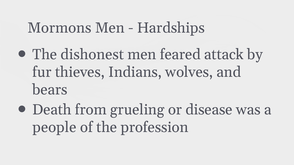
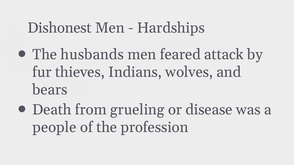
Mormons: Mormons -> Dishonest (60, 28)
dishonest: dishonest -> husbands (92, 55)
